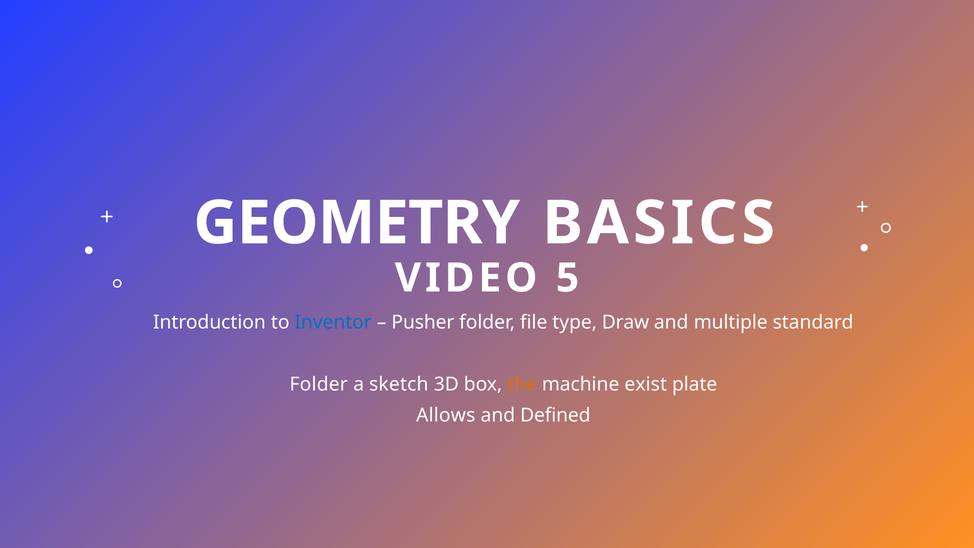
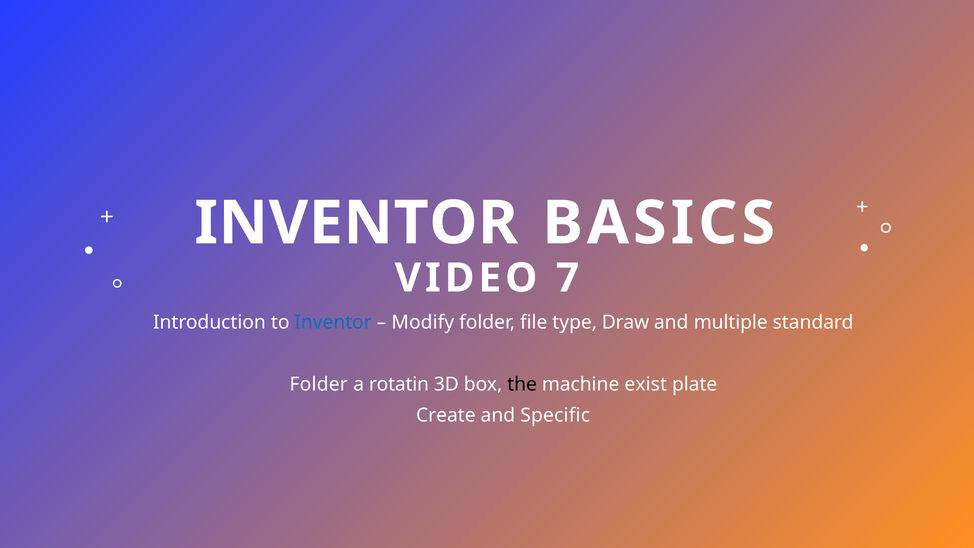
GEOMETRY: GEOMETRY -> INVENTOR (356, 223)
5: 5 -> 7 (567, 278)
Pusher: Pusher -> Modify (423, 322)
sketch: sketch -> rotatin (399, 384)
the colour: orange -> black (522, 384)
Allows: Allows -> Create (446, 415)
Defined: Defined -> Specific (555, 415)
